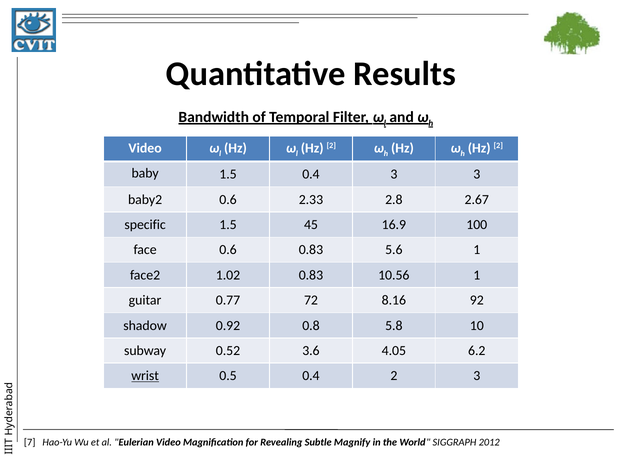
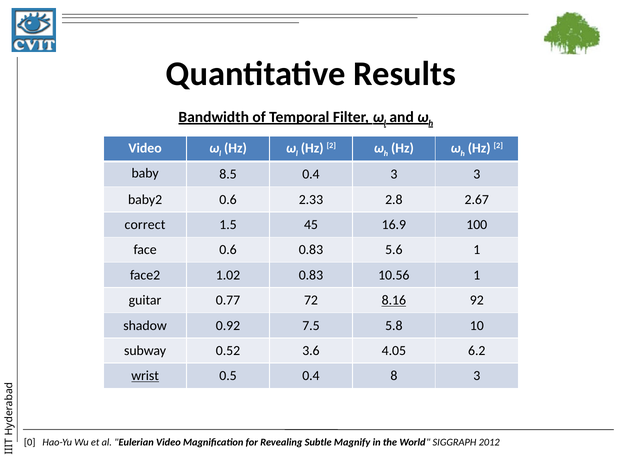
baby 1.5: 1.5 -> 8.5 (228, 174)
specific: specific -> correct (145, 225)
8.16 underline: none -> present (394, 301)
0.8: 0.8 -> 7.5 (311, 326)
0.4 2: 2 -> 8 (394, 376)
7: 7 -> 0 (30, 443)
